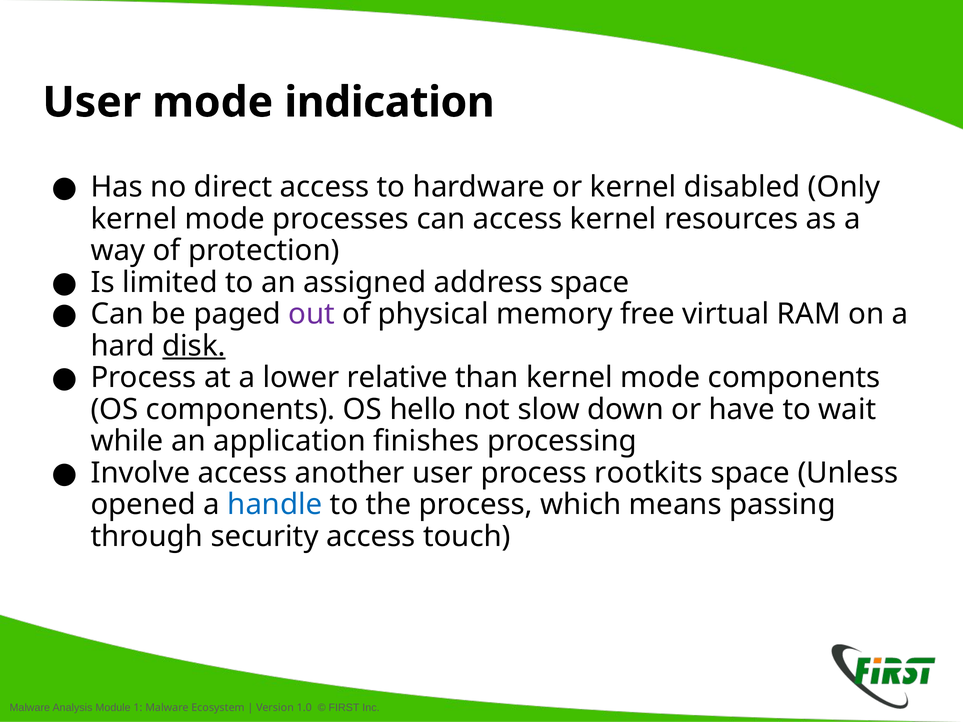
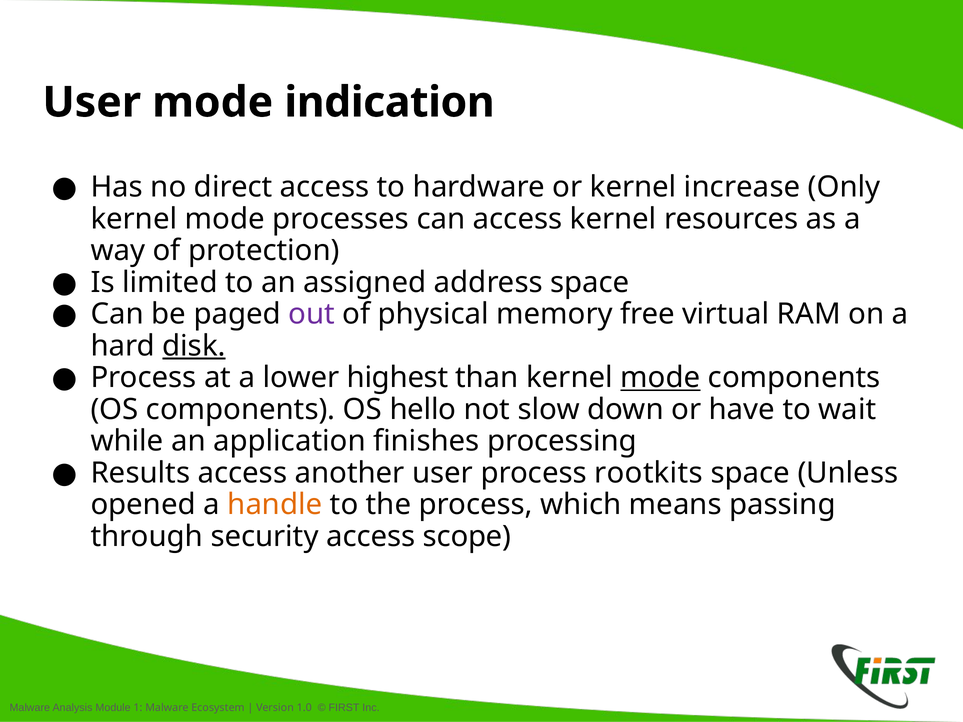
disabled: disabled -> increase (742, 187)
relative: relative -> highest (397, 378)
mode underline: none -> present (660, 378)
Involve: Involve -> Results (140, 473)
handle colour: blue -> orange (275, 505)
touch: touch -> scope (467, 537)
